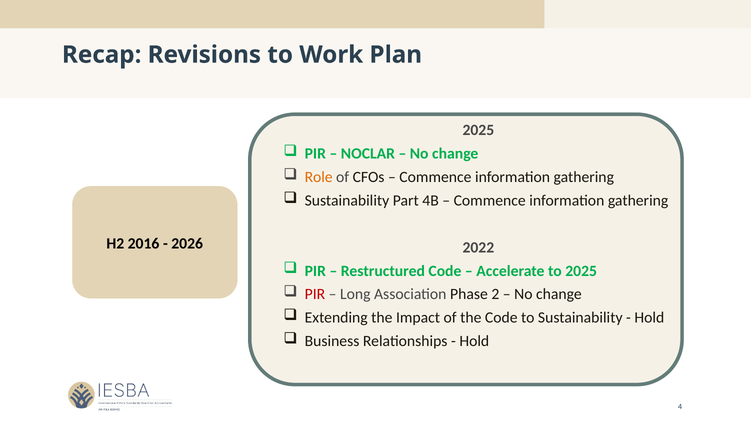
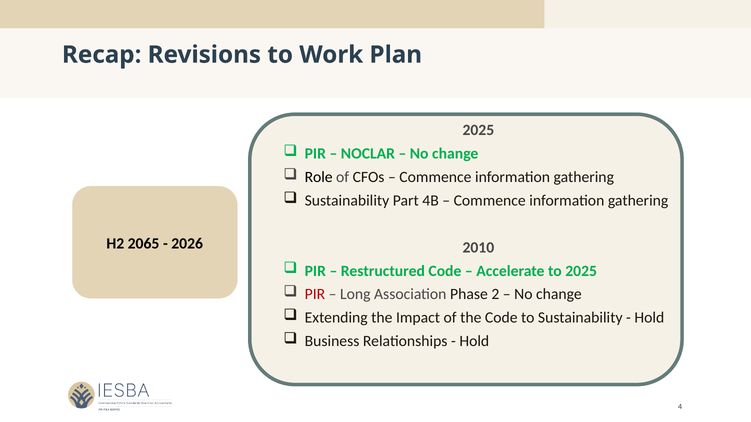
Role colour: orange -> black (319, 177)
2016: 2016 -> 2065 (144, 244)
2022: 2022 -> 2010 (478, 248)
